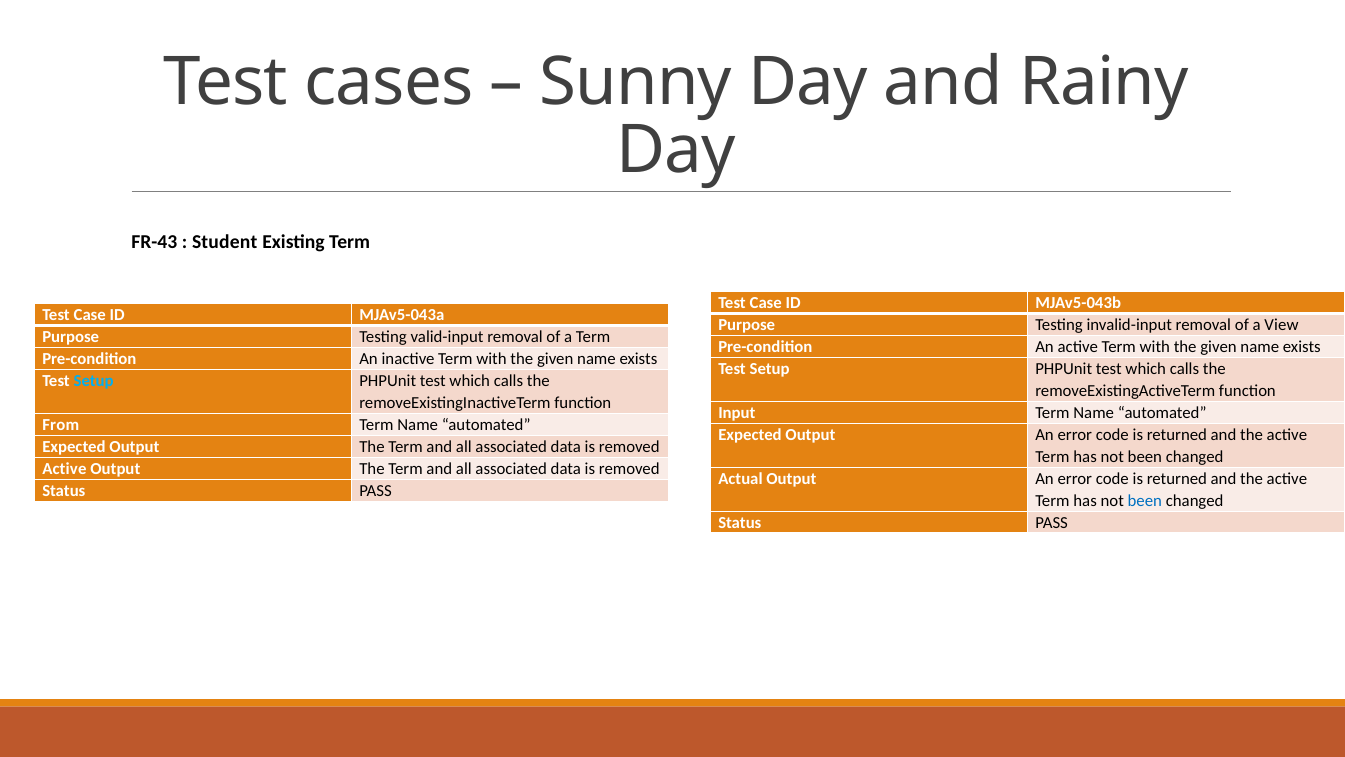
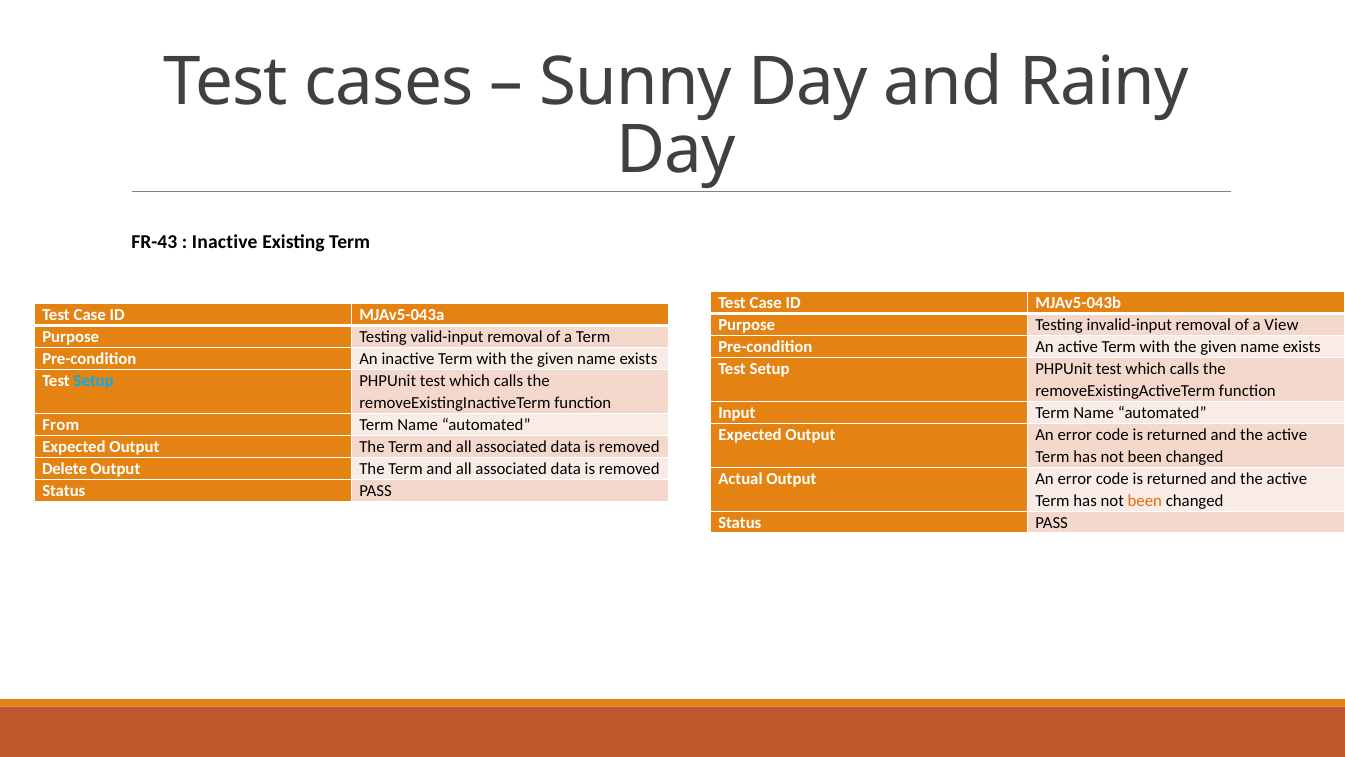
Student: Student -> Inactive (225, 242)
Active: Active -> Delete (65, 469)
been colour: blue -> orange (1145, 501)
